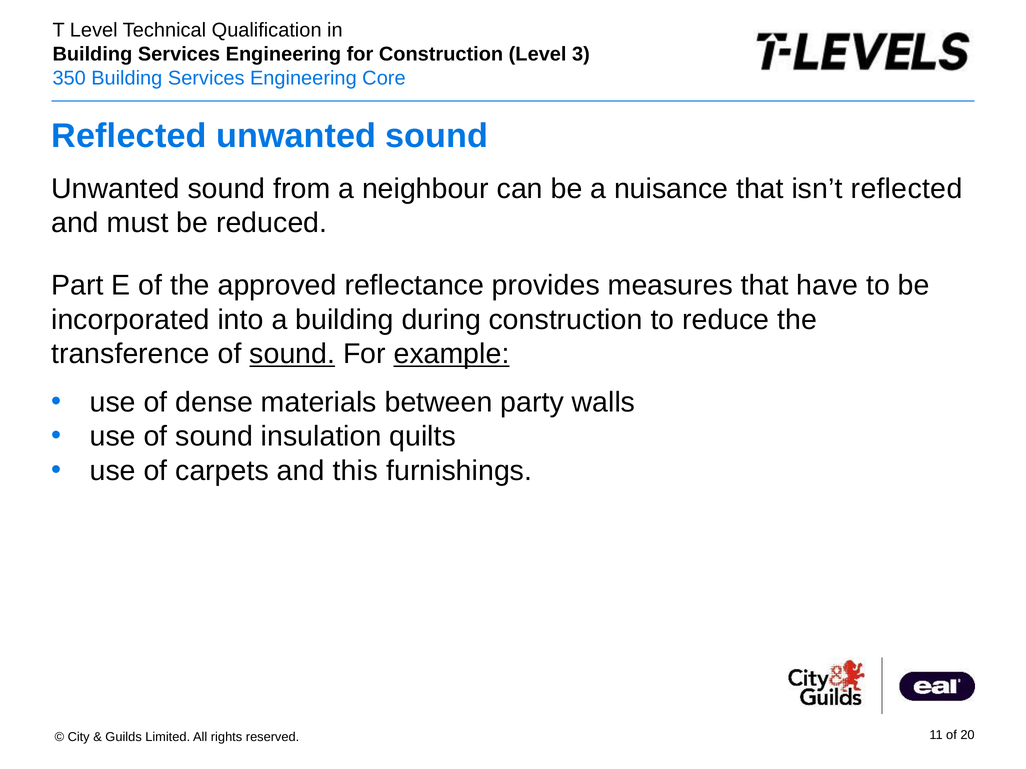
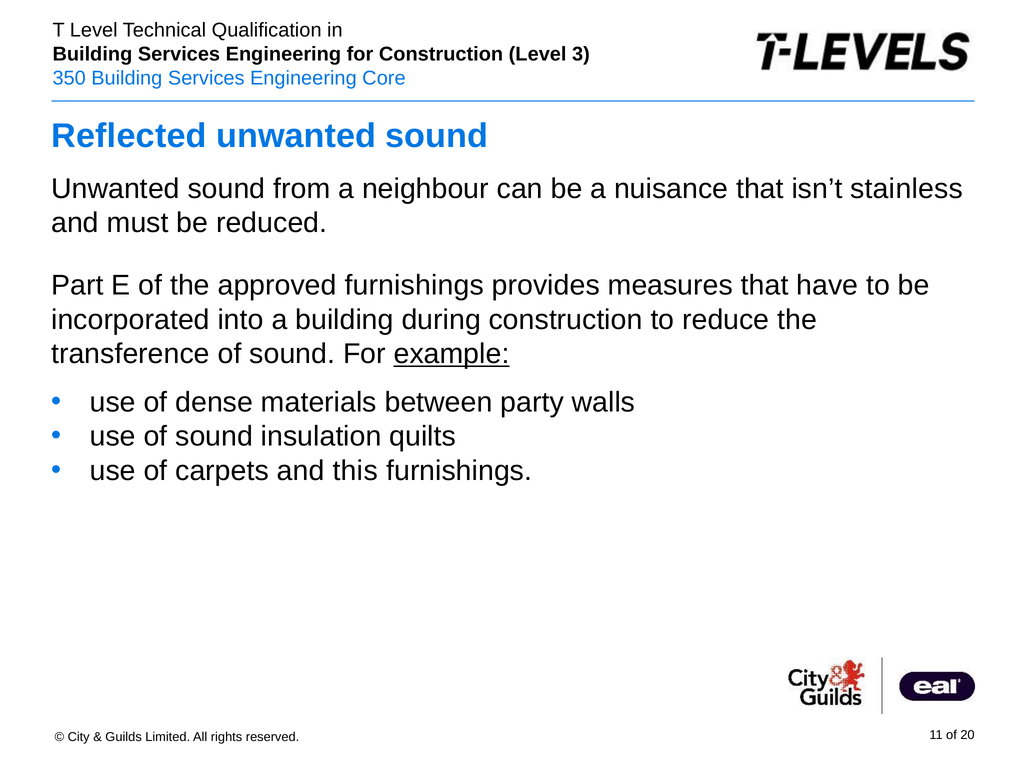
isn’t reflected: reflected -> stainless (907, 189)
approved reflectance: reflectance -> furnishings (414, 286)
sound underline: present -> none (292, 354)
